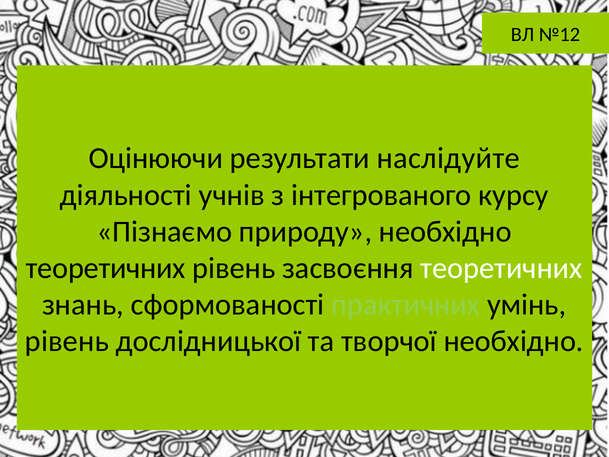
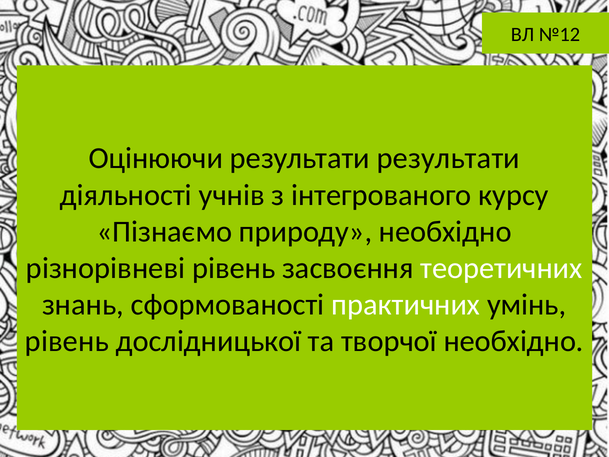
результати наслідуйте: наслідуйте -> результати (448, 158)
теоретичних: теоретичних -> різнорівневі (106, 268)
практичних colour: light green -> white (406, 304)
